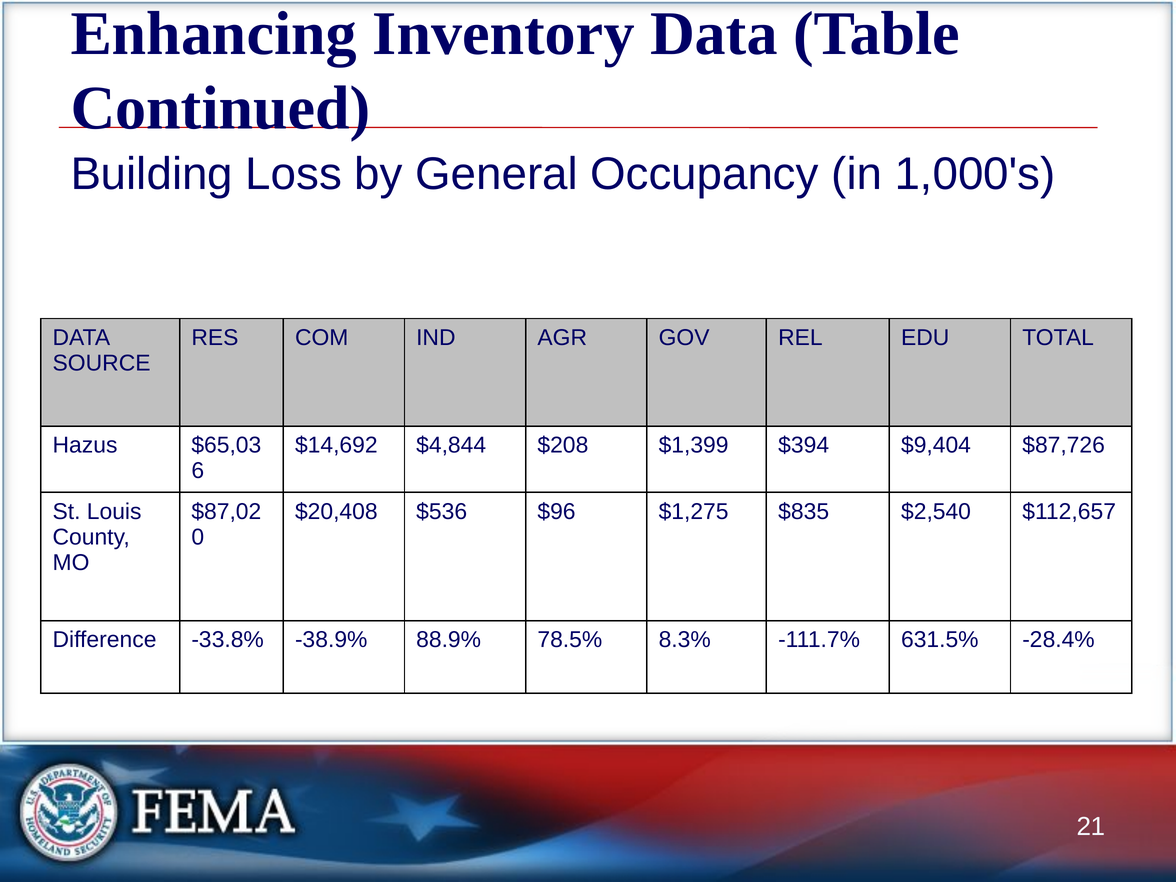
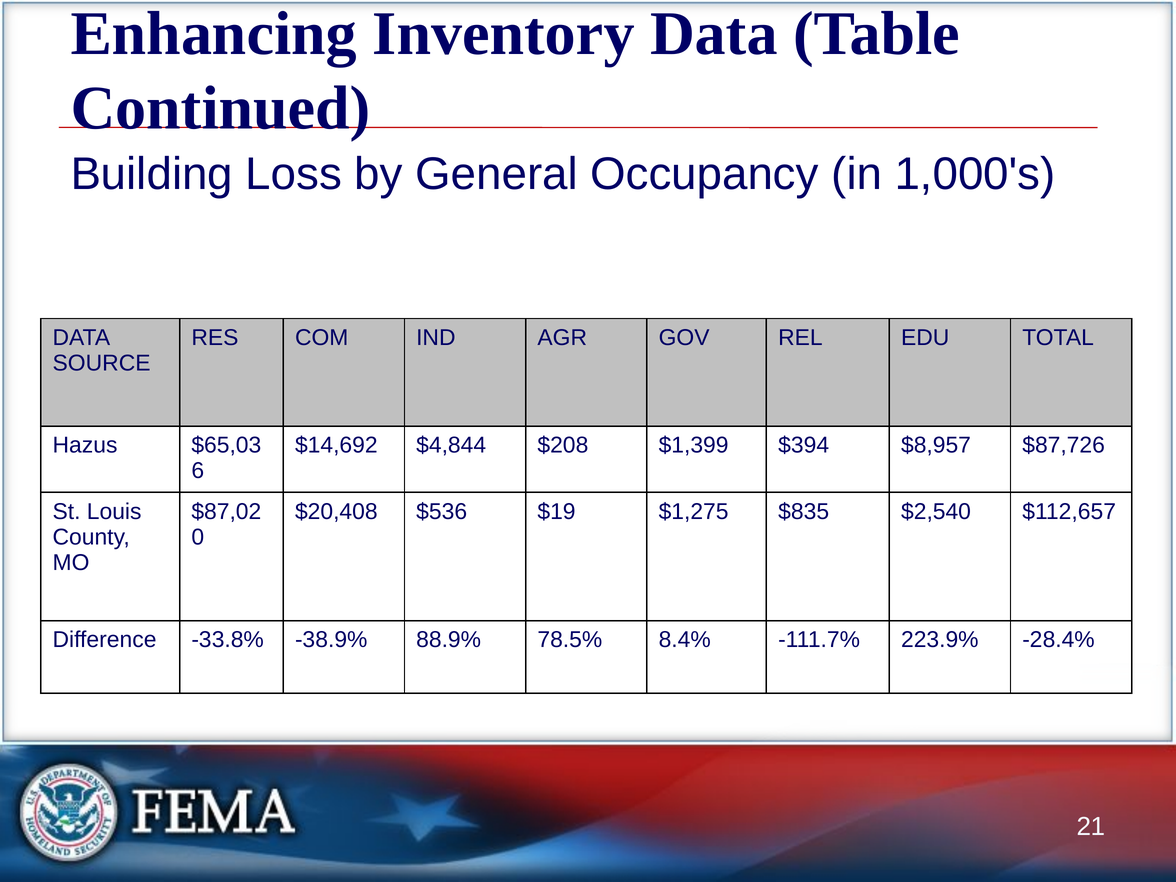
$9,404: $9,404 -> $8,957 (936, 445)
$96: $96 -> $19 (557, 512)
8.3%: 8.3% -> 8.4% (685, 640)
631.5%: 631.5% -> 223.9% (940, 640)
